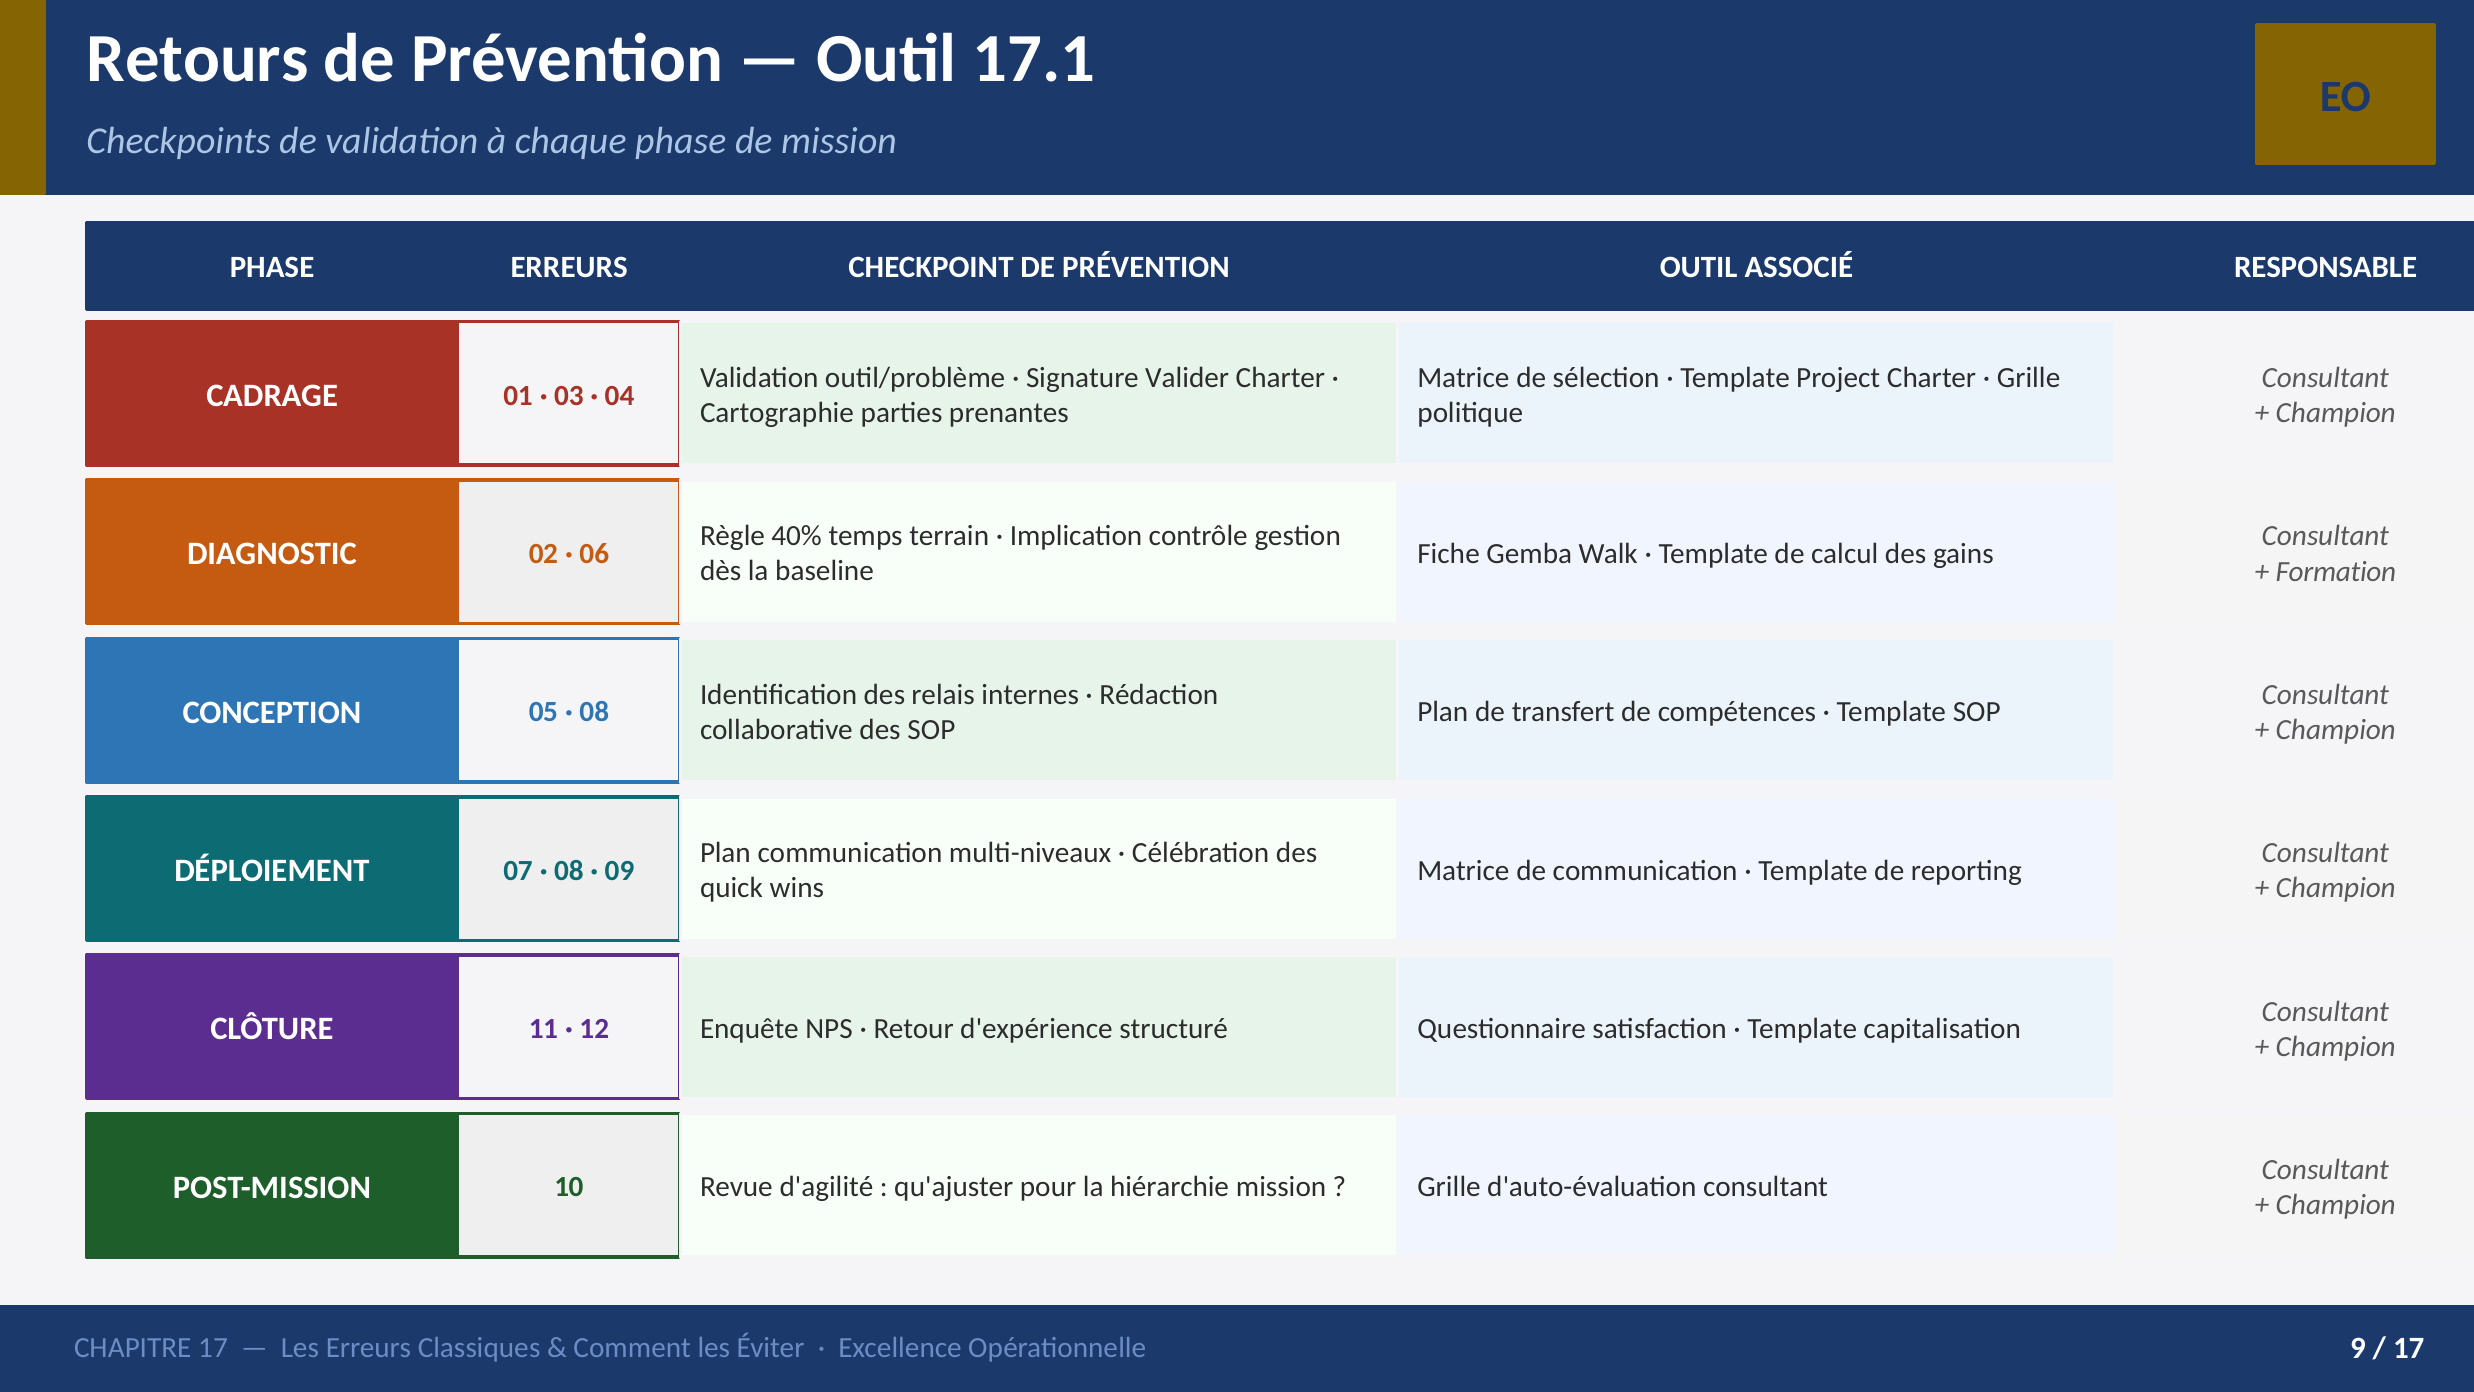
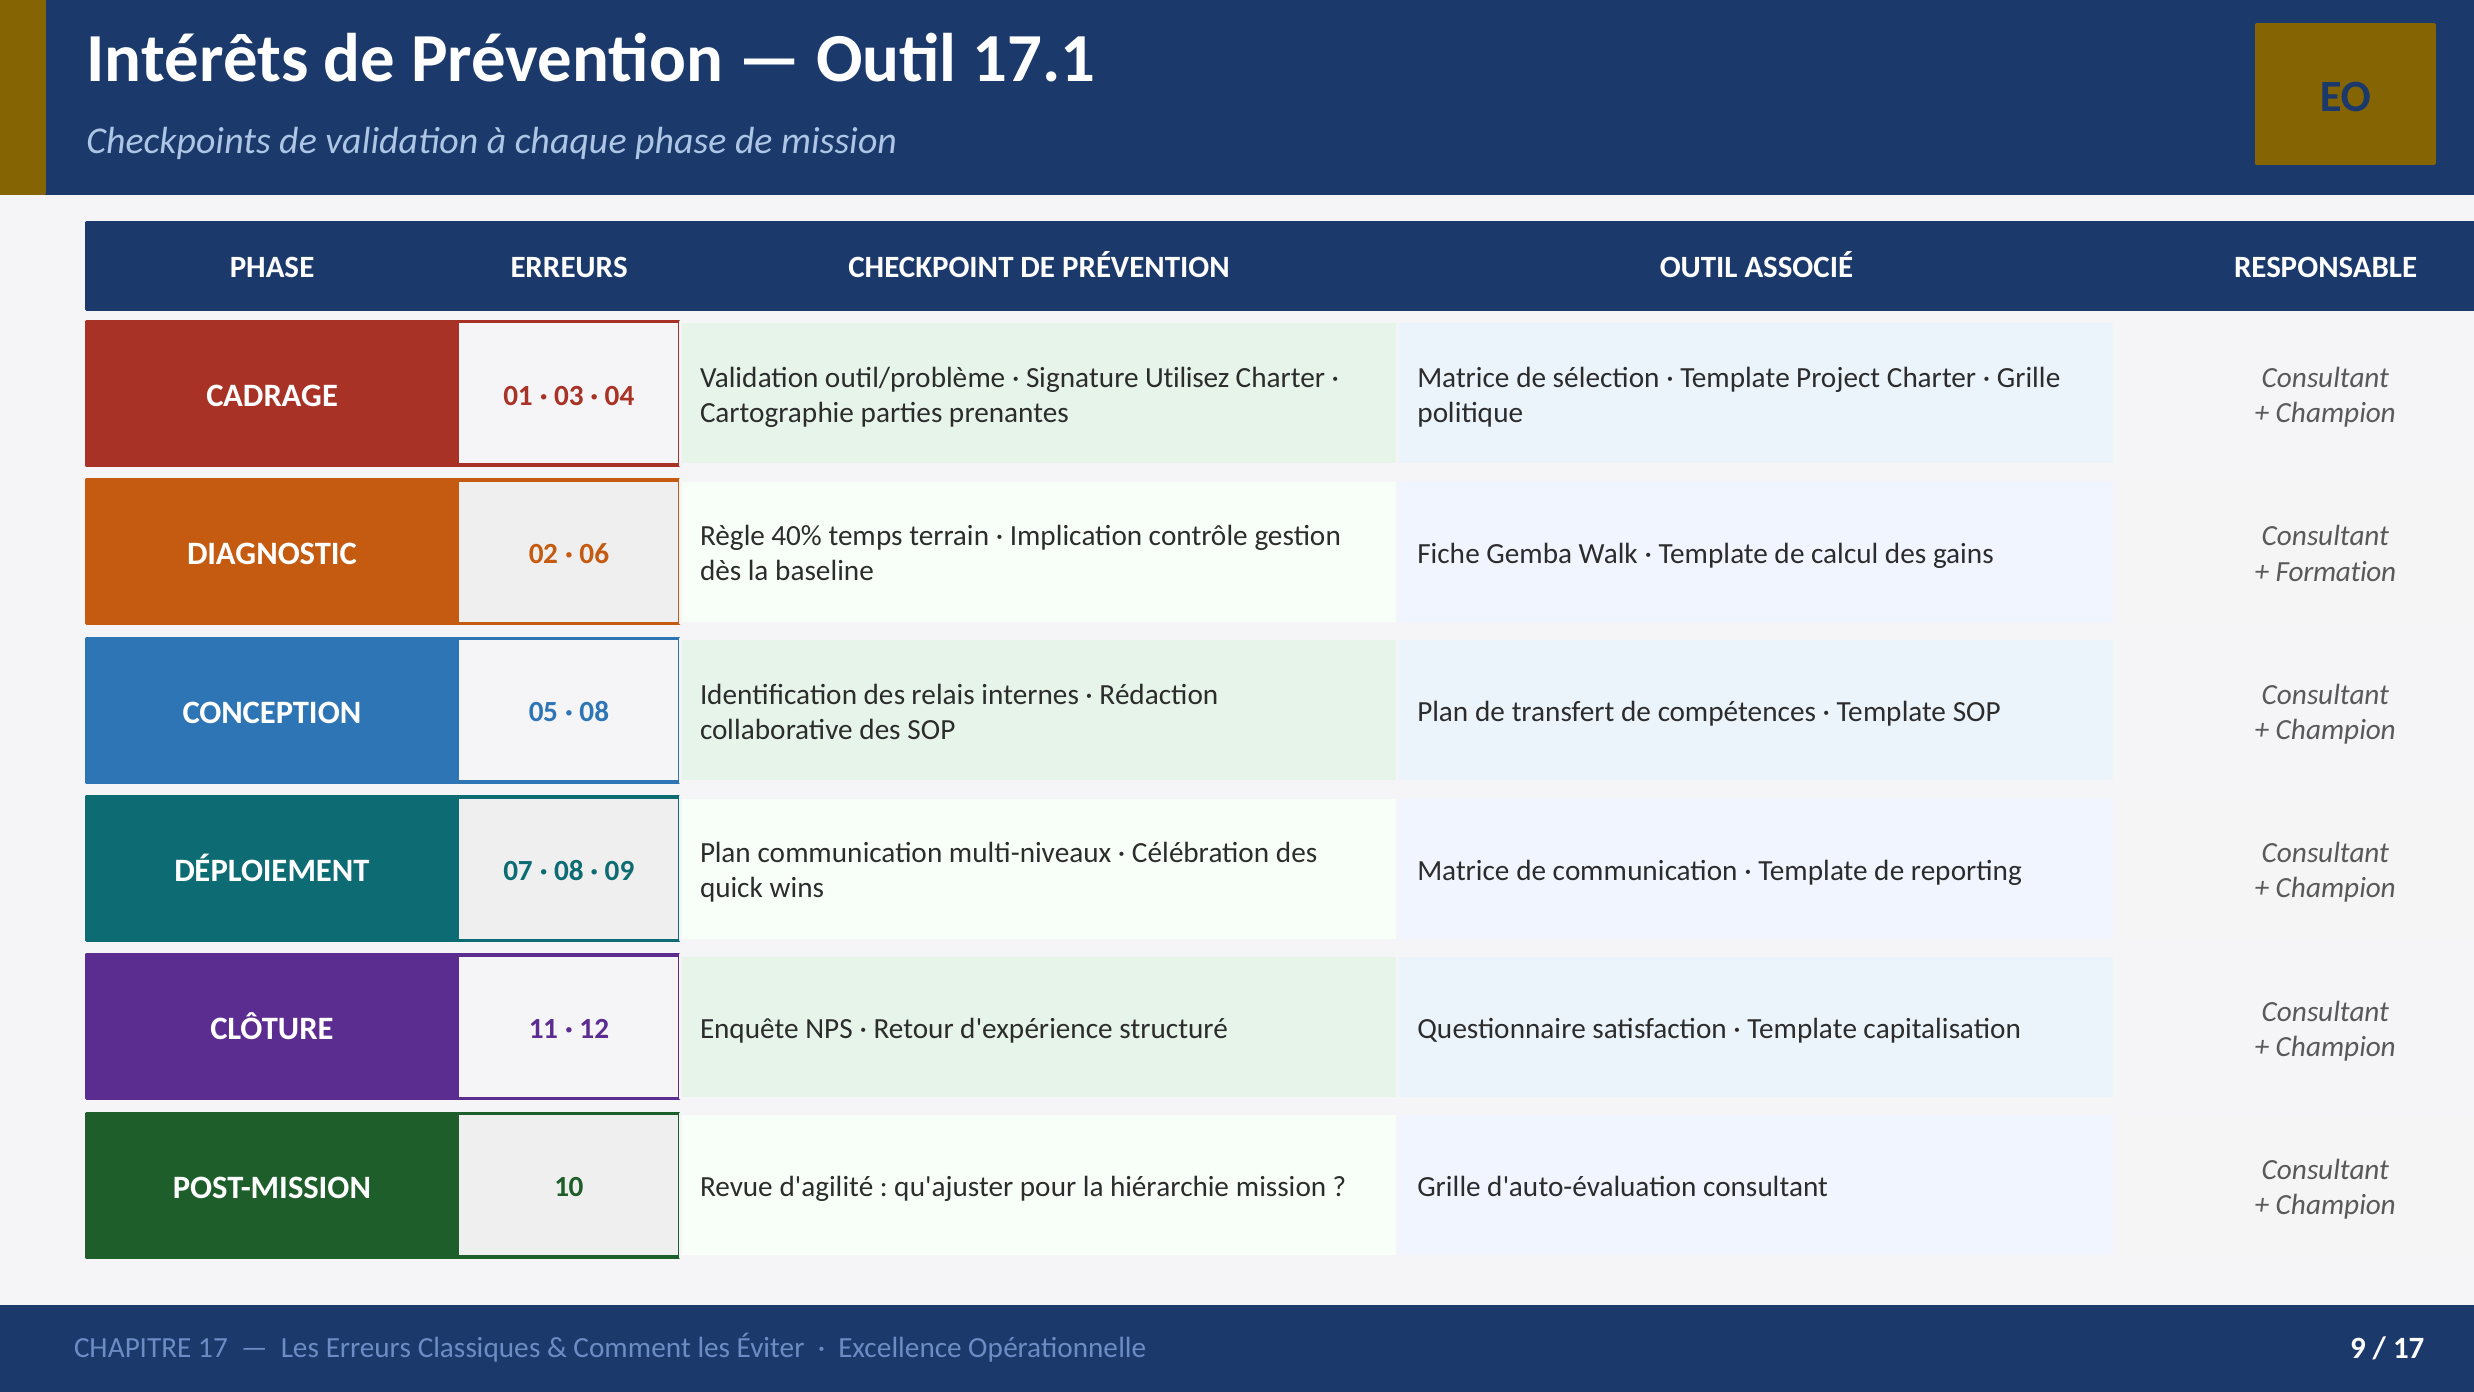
Retours: Retours -> Intérêts (198, 59)
Valider: Valider -> Utilisez (1187, 378)
